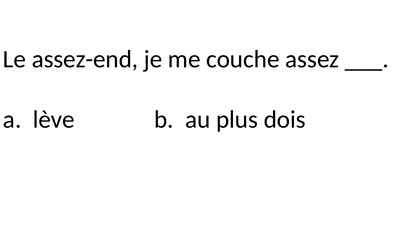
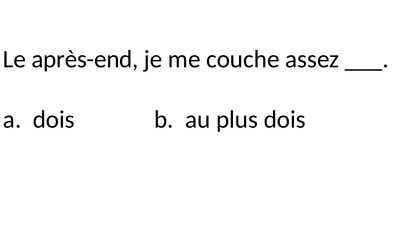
assez-end: assez-end -> après-end (85, 59)
a lève: lève -> dois (54, 120)
